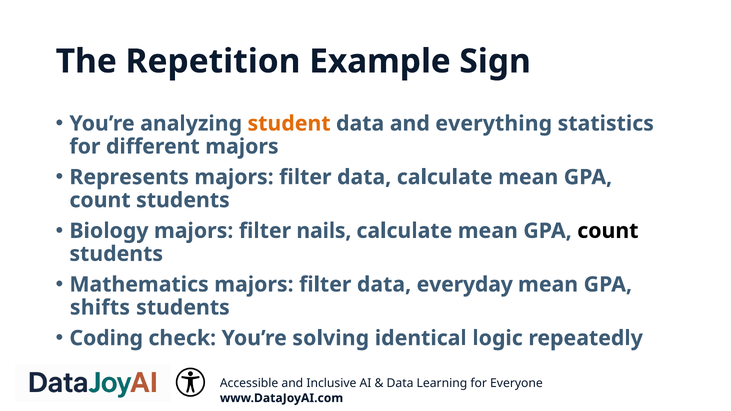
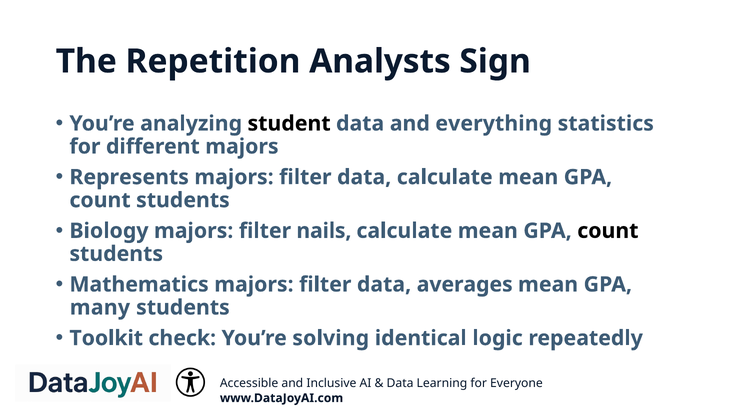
Example: Example -> Analysts (380, 61)
student colour: orange -> black (289, 124)
everyday: everyday -> averages (465, 285)
shifts: shifts -> many (100, 308)
Coding: Coding -> Toolkit (106, 338)
